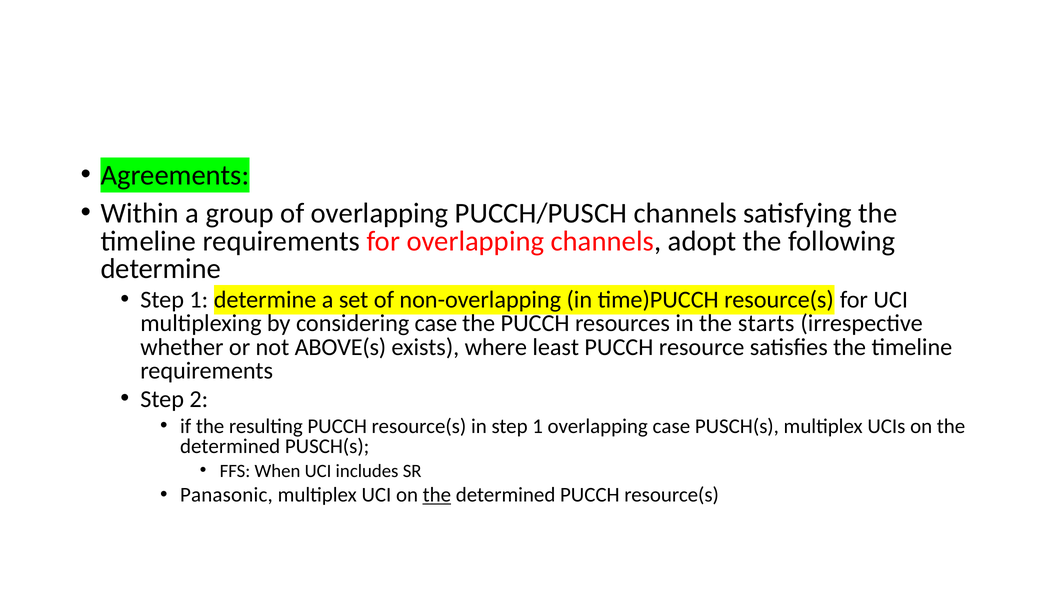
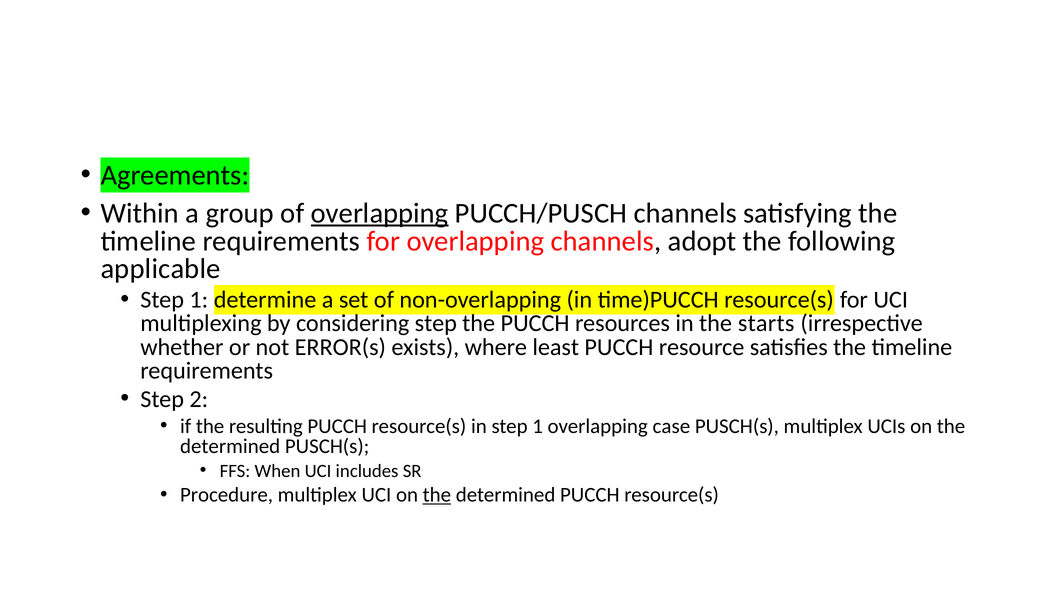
overlapping underline: none -> present (380, 213)
determine: determine -> applicable (161, 269)
considering case: case -> step (436, 323)
ABOVE(s: ABOVE(s -> ERROR(s (340, 347)
Panasonic: Panasonic -> Procedure (227, 495)
